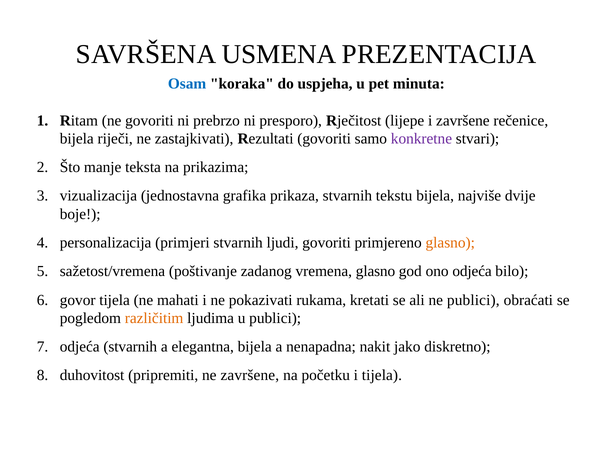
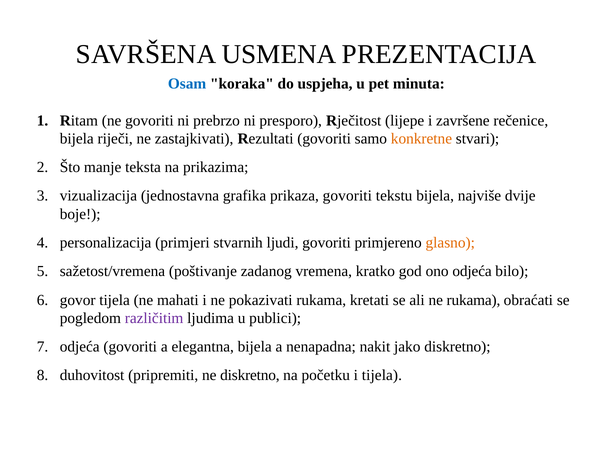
konkretne colour: purple -> orange (421, 139)
prikaza stvarnih: stvarnih -> govoriti (347, 196)
vremena glasno: glasno -> kratko (375, 272)
ne publici: publici -> rukama (473, 300)
različitim colour: orange -> purple (154, 319)
odjeća stvarnih: stvarnih -> govoriti (130, 347)
ne završene: završene -> diskretno (250, 376)
